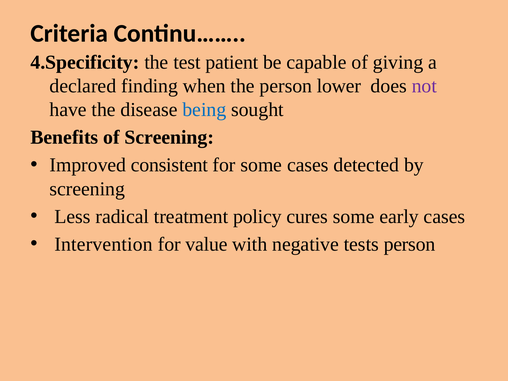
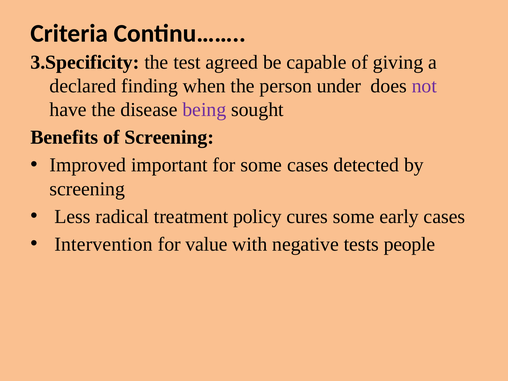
4.Specificity: 4.Specificity -> 3.Specificity (85, 62)
patient: patient -> agreed (232, 62)
lower: lower -> under (339, 86)
being colour: blue -> purple (204, 110)
consistent: consistent -> important (169, 165)
tests person: person -> people (410, 244)
